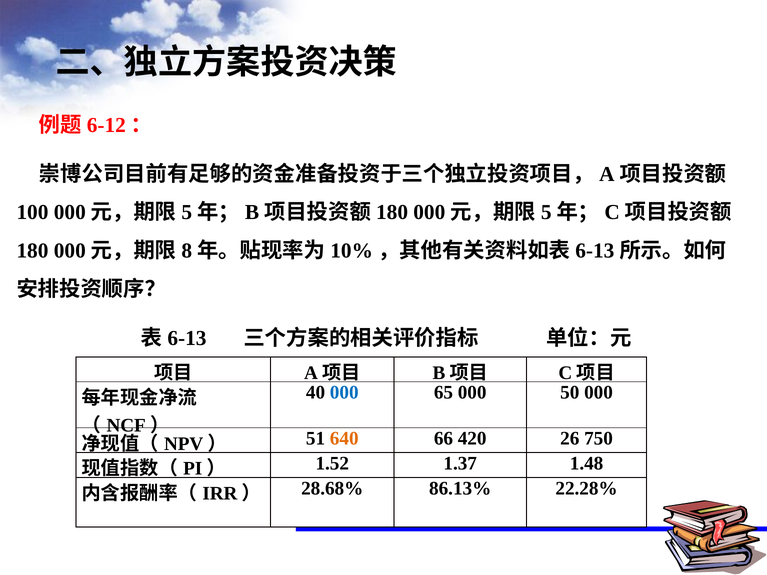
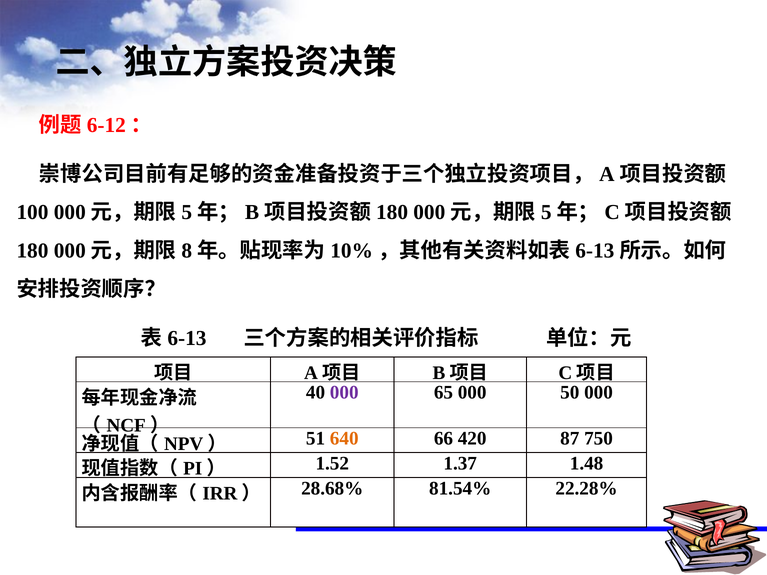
000 colour: blue -> purple (344, 393)
26: 26 -> 87 (570, 439)
86.13%: 86.13% -> 81.54% (460, 488)
